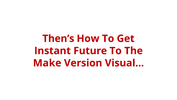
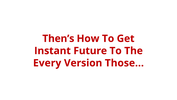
Make: Make -> Every (47, 63)
Visual: Visual -> Those (124, 63)
